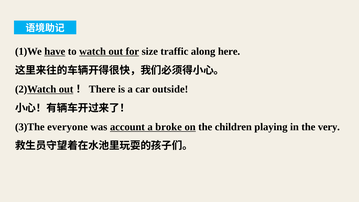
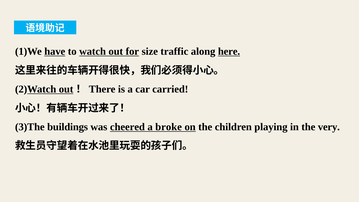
here underline: none -> present (229, 51)
outside: outside -> carried (170, 89)
everyone: everyone -> buildings (68, 127)
account: account -> cheered (127, 127)
